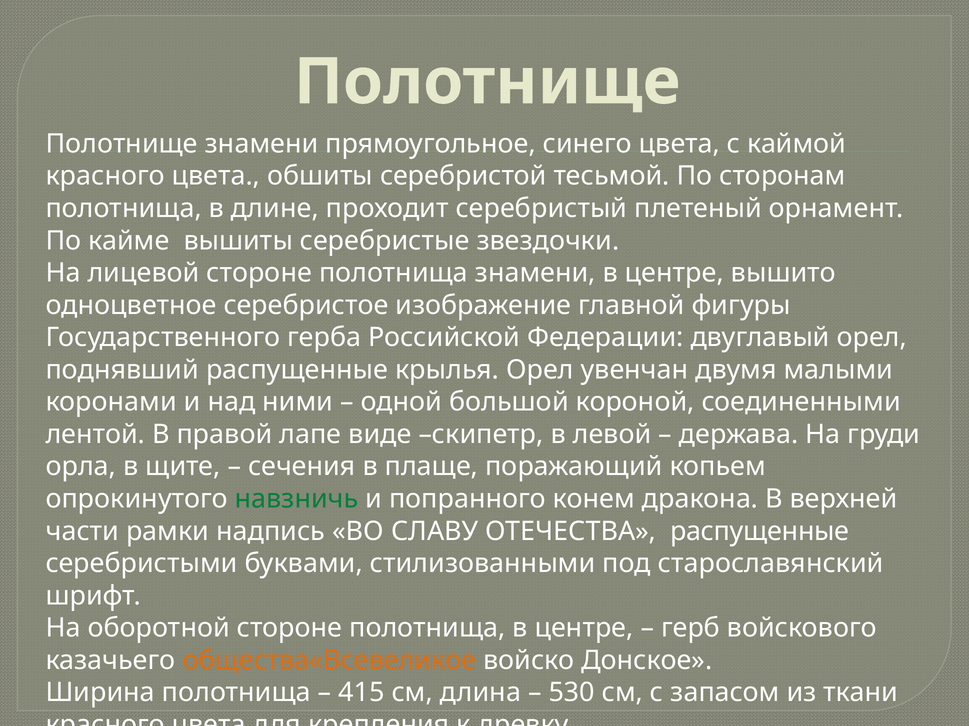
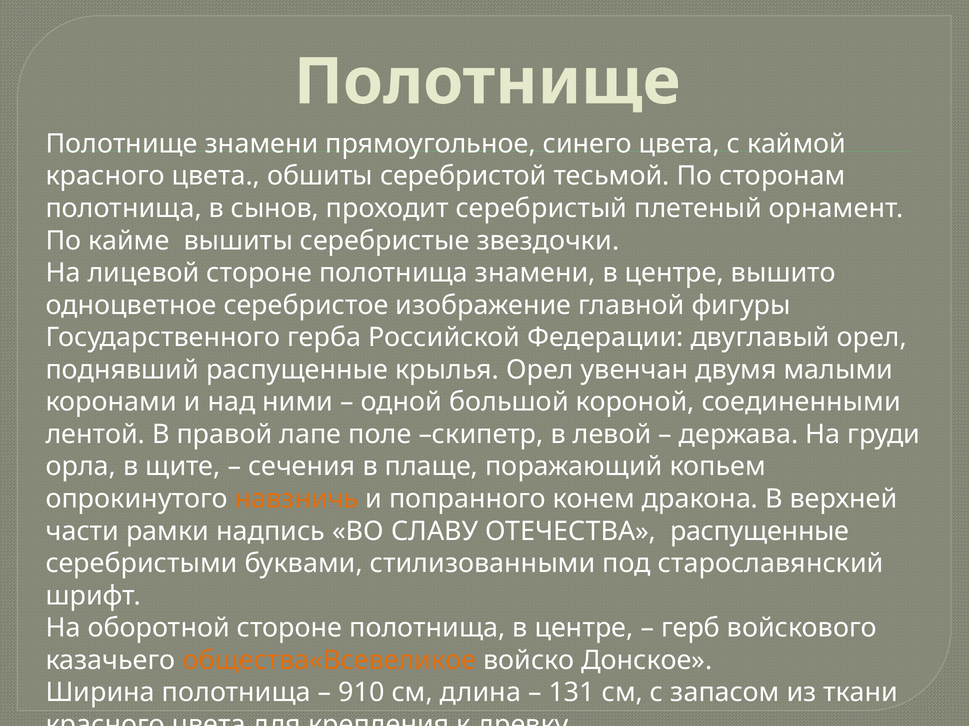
длине: длине -> сынов (275, 209)
виде: виде -> поле (380, 435)
навзничь colour: green -> orange (297, 499)
415: 415 -> 910 (361, 693)
530: 530 -> 131 (572, 693)
